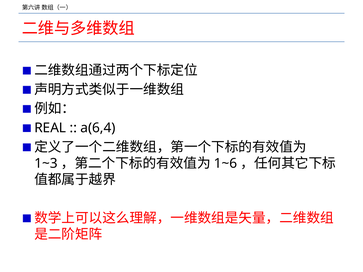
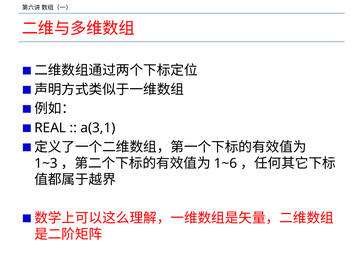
a(6,4: a(6,4 -> a(3,1 (98, 128)
